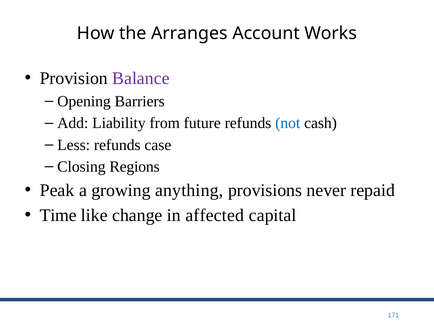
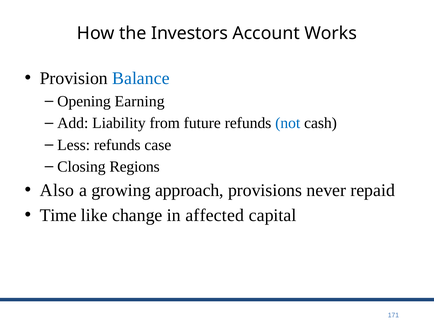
Arranges: Arranges -> Investors (190, 33)
Balance colour: purple -> blue (141, 79)
Barriers: Barriers -> Earning (140, 101)
Peak: Peak -> Also (57, 191)
anything: anything -> approach (189, 191)
